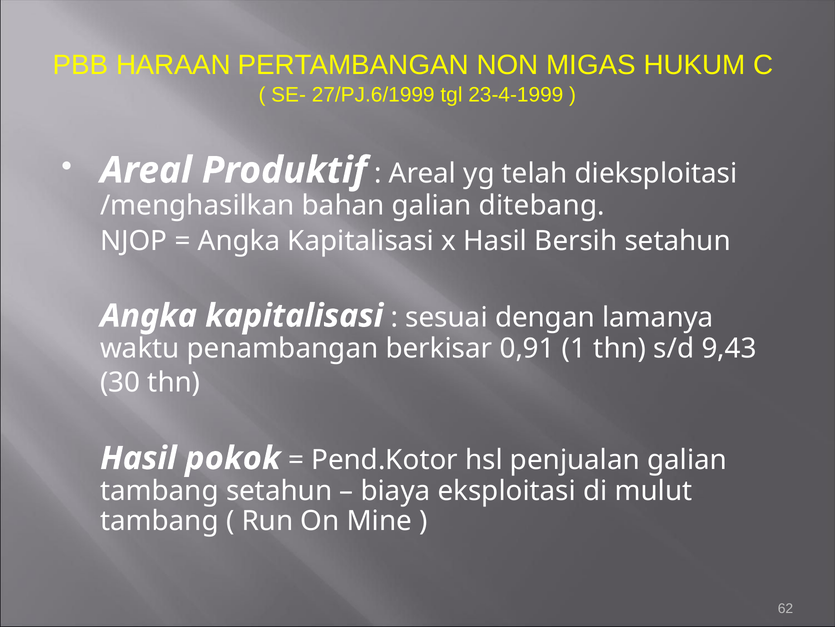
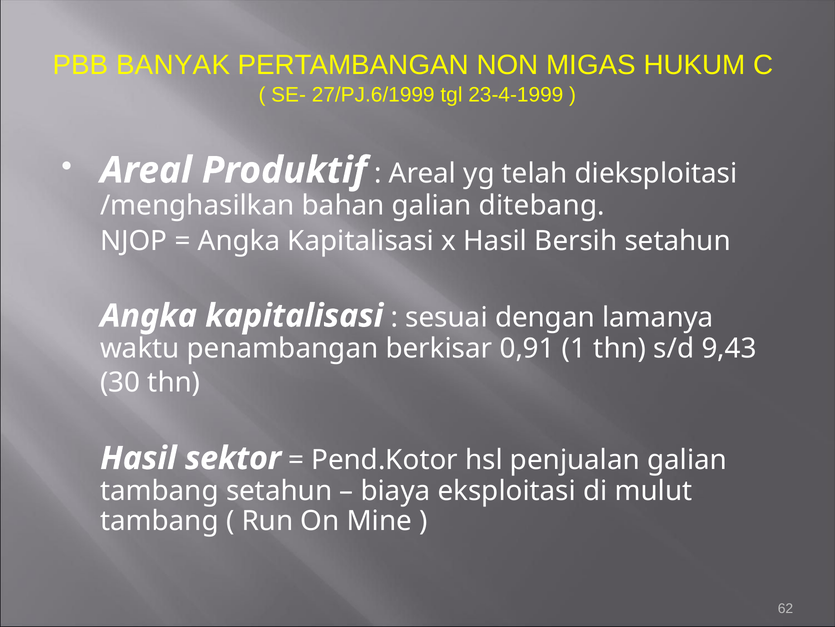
HARAAN: HARAAN -> BANYAK (173, 65)
pokok: pokok -> sektor (233, 458)
